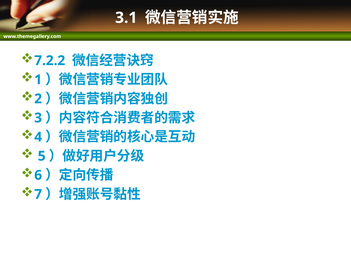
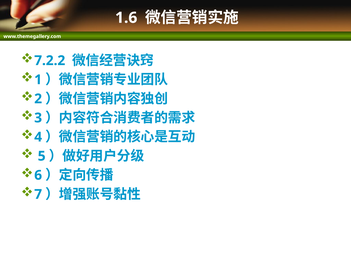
3.1: 3.1 -> 1.6 (126, 18)
